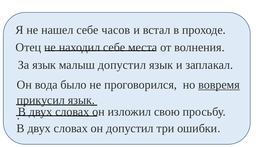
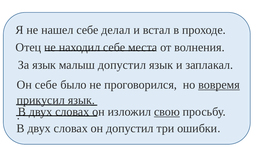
часов: часов -> делал (116, 30)
Он вода: вода -> себе (46, 85)
свою underline: none -> present (167, 112)
